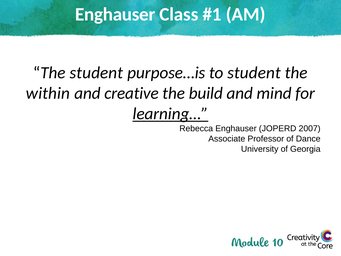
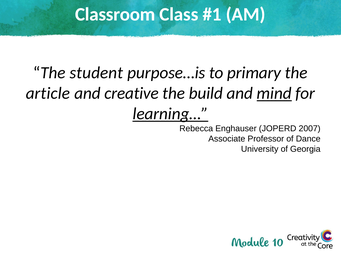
Enghauser: Enghauser -> Classroom (115, 14)
to student: student -> primary (254, 73)
within: within -> article (48, 93)
mind underline: none -> present (274, 93)
